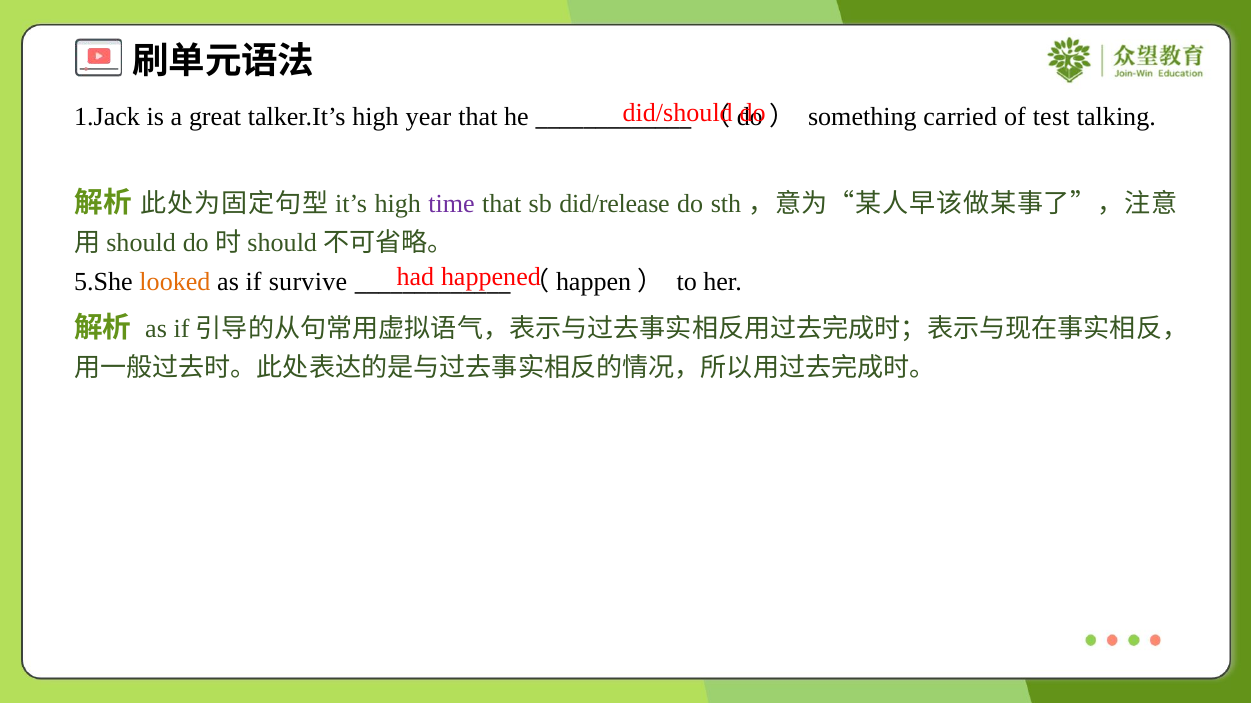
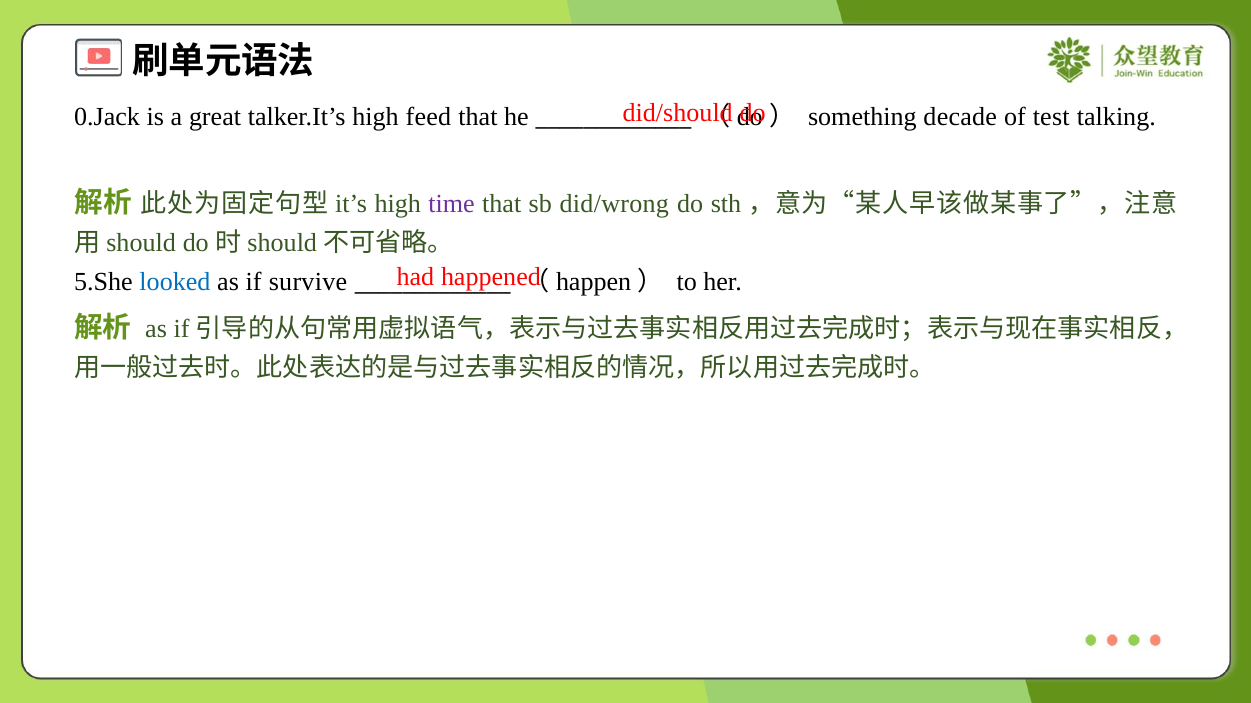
1.Jack: 1.Jack -> 0.Jack (107, 117)
year: year -> feed (428, 117)
carried: carried -> decade (960, 117)
did/release: did/release -> did/wrong (614, 204)
looked colour: orange -> blue (175, 282)
